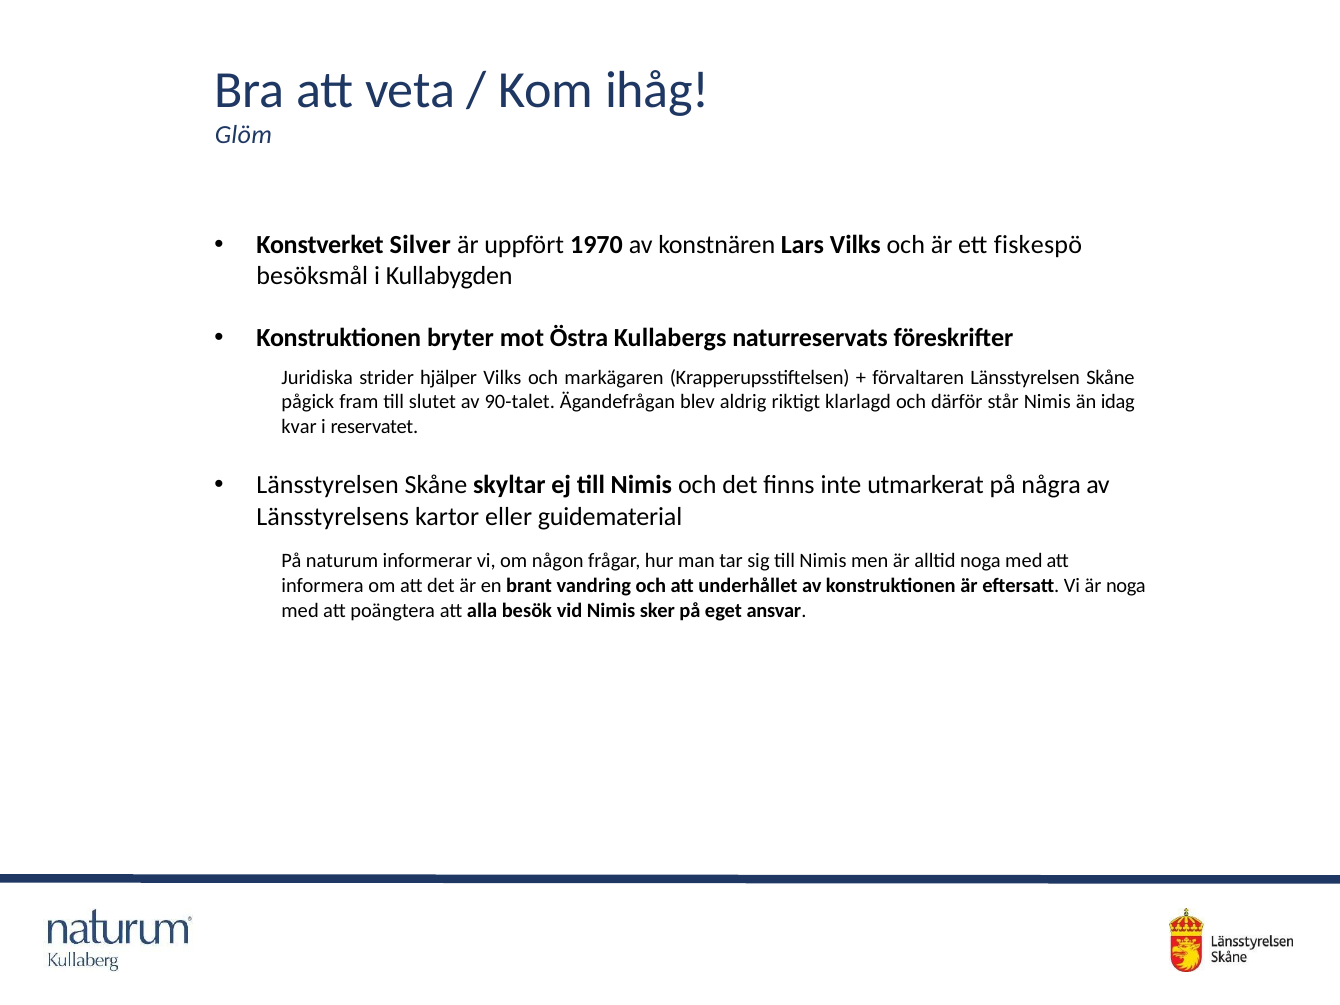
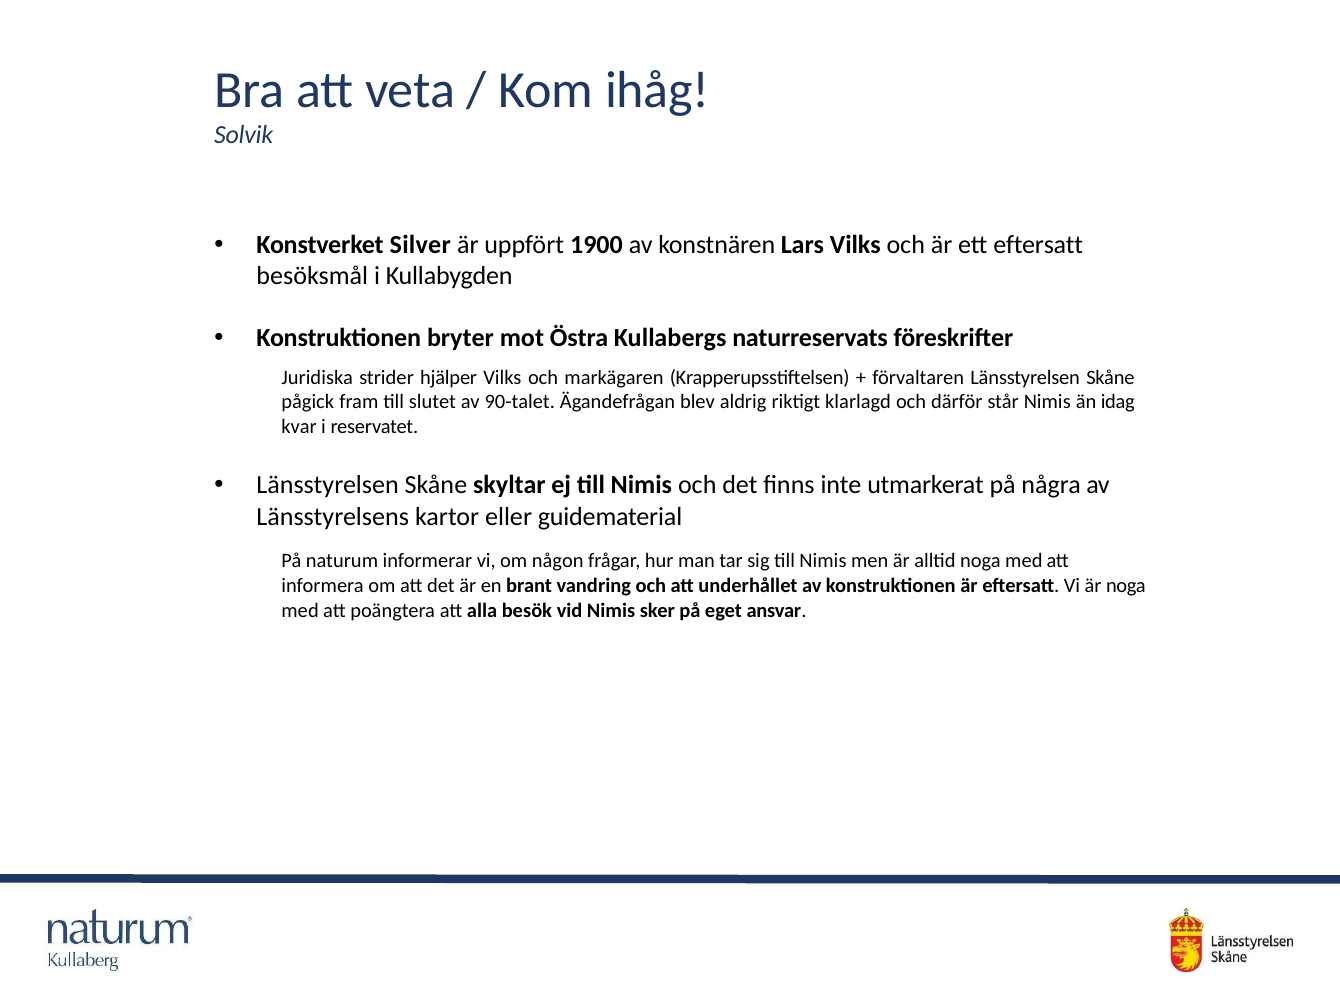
Glöm: Glöm -> Solvik (244, 135)
1970: 1970 -> 1900 (596, 245)
ett fiskespö: fiskespö -> eftersatt (1038, 245)
